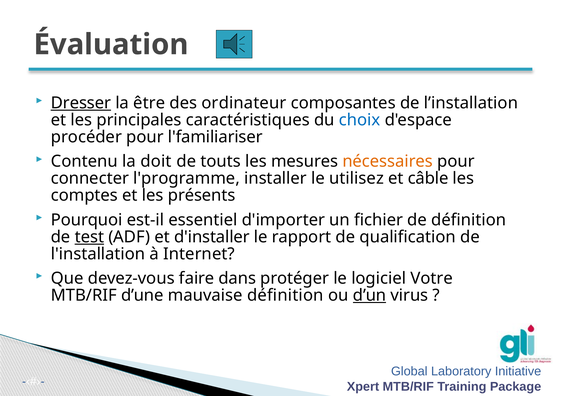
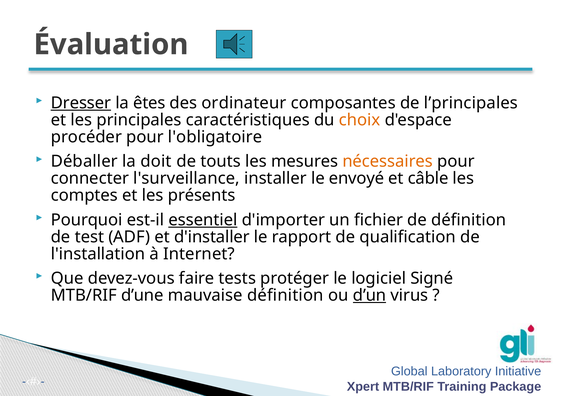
être: être -> êtes (149, 103)
l’installation: l’installation -> l’principales (471, 103)
choix colour: blue -> orange (360, 120)
l'familiariser: l'familiariser -> l'obligatoire (215, 137)
Contenu: Contenu -> Déballer (84, 161)
l'programme: l'programme -> l'surveillance (187, 178)
utilisez: utilisez -> envoyé (357, 178)
essentiel underline: none -> present (203, 220)
test underline: present -> none (89, 237)
dans: dans -> tests (237, 278)
Votre: Votre -> Signé (432, 278)
